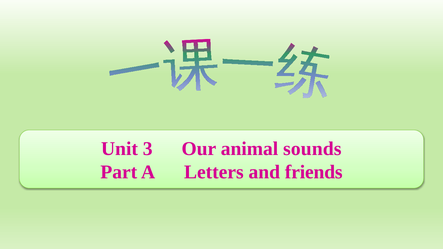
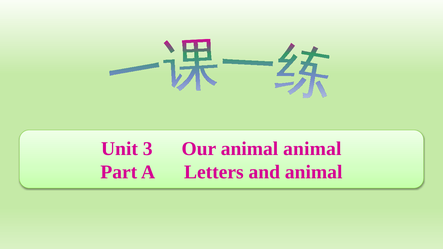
animal sounds: sounds -> animal (312, 149)
and friends: friends -> animal (314, 172)
